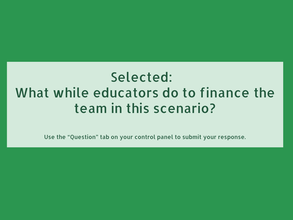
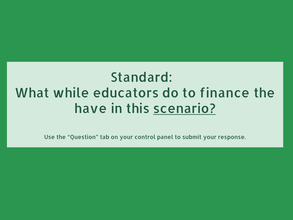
Selected: Selected -> Standard (142, 78)
team: team -> have (91, 109)
scenario underline: none -> present (184, 109)
